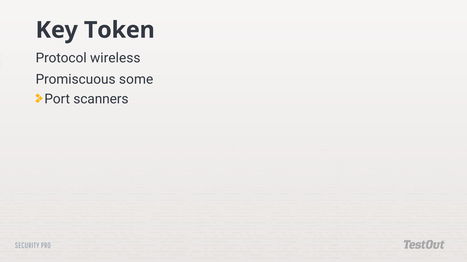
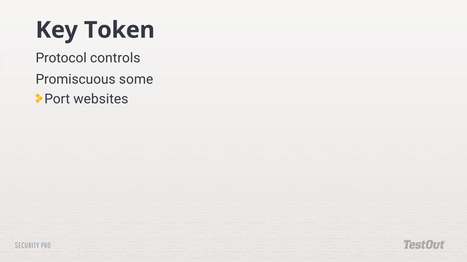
wireless: wireless -> controls (115, 58)
scanners: scanners -> websites (101, 99)
